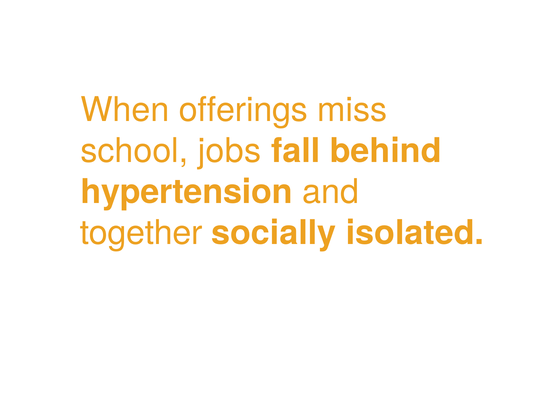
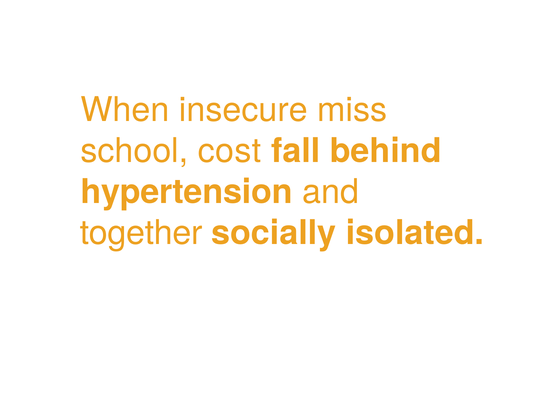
offerings: offerings -> insecure (243, 110)
jobs: jobs -> cost (229, 151)
